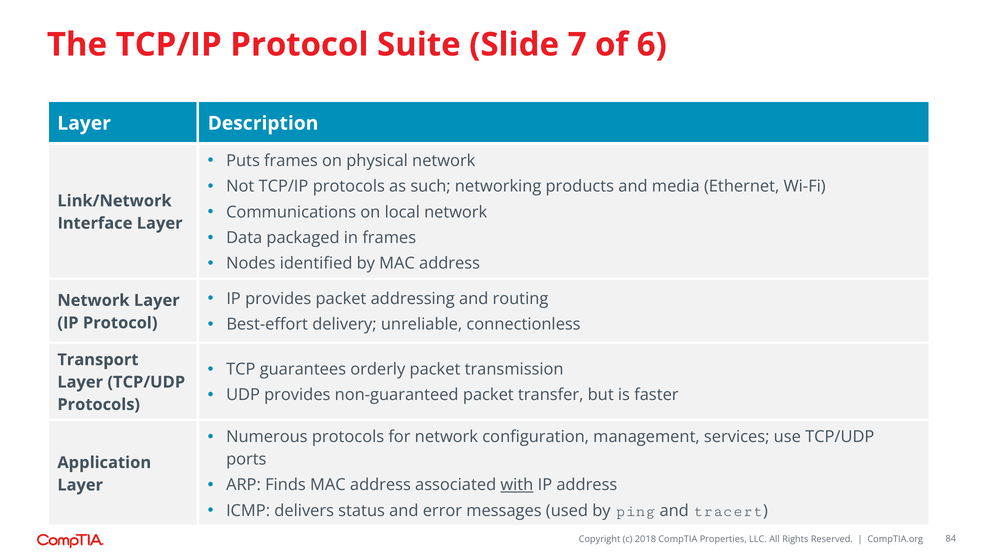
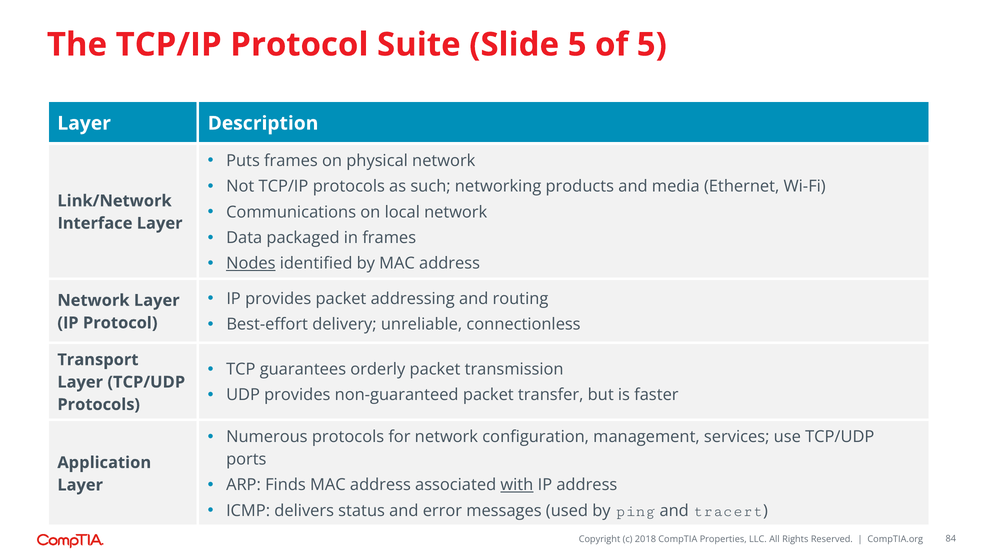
Slide 7: 7 -> 5 (577, 45)
of 6: 6 -> 5 (652, 45)
Nodes underline: none -> present (251, 264)
